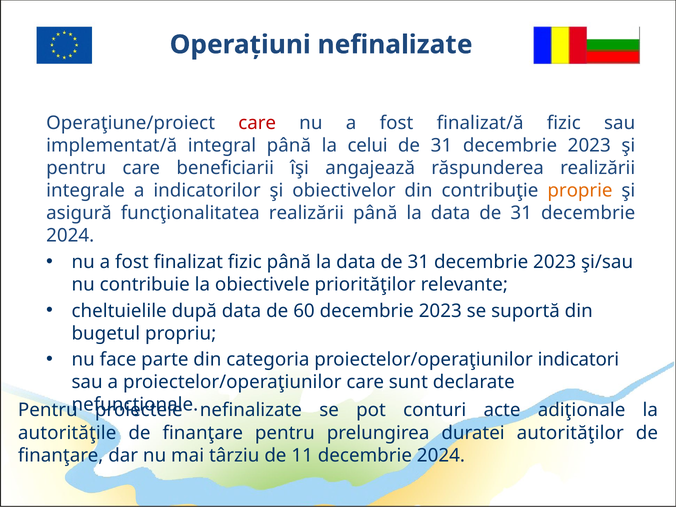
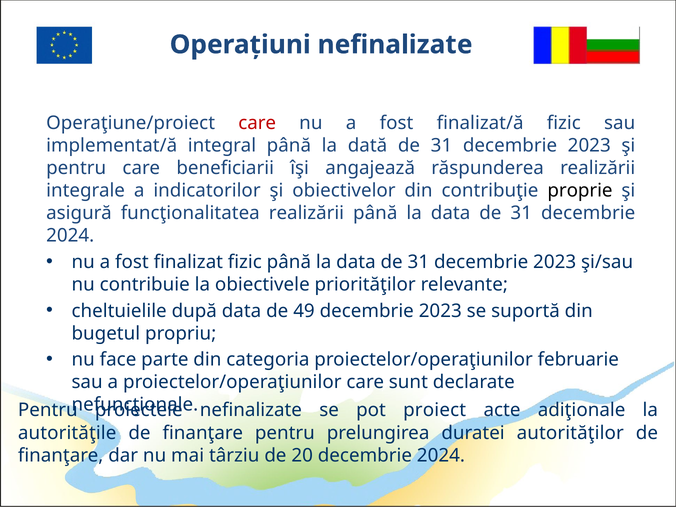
celui: celui -> dată (367, 146)
proprie colour: orange -> black (580, 191)
60: 60 -> 49 (304, 311)
indicatori: indicatori -> februarie (578, 360)
conturi: conturi -> proiect (435, 410)
11: 11 -> 20 (302, 455)
